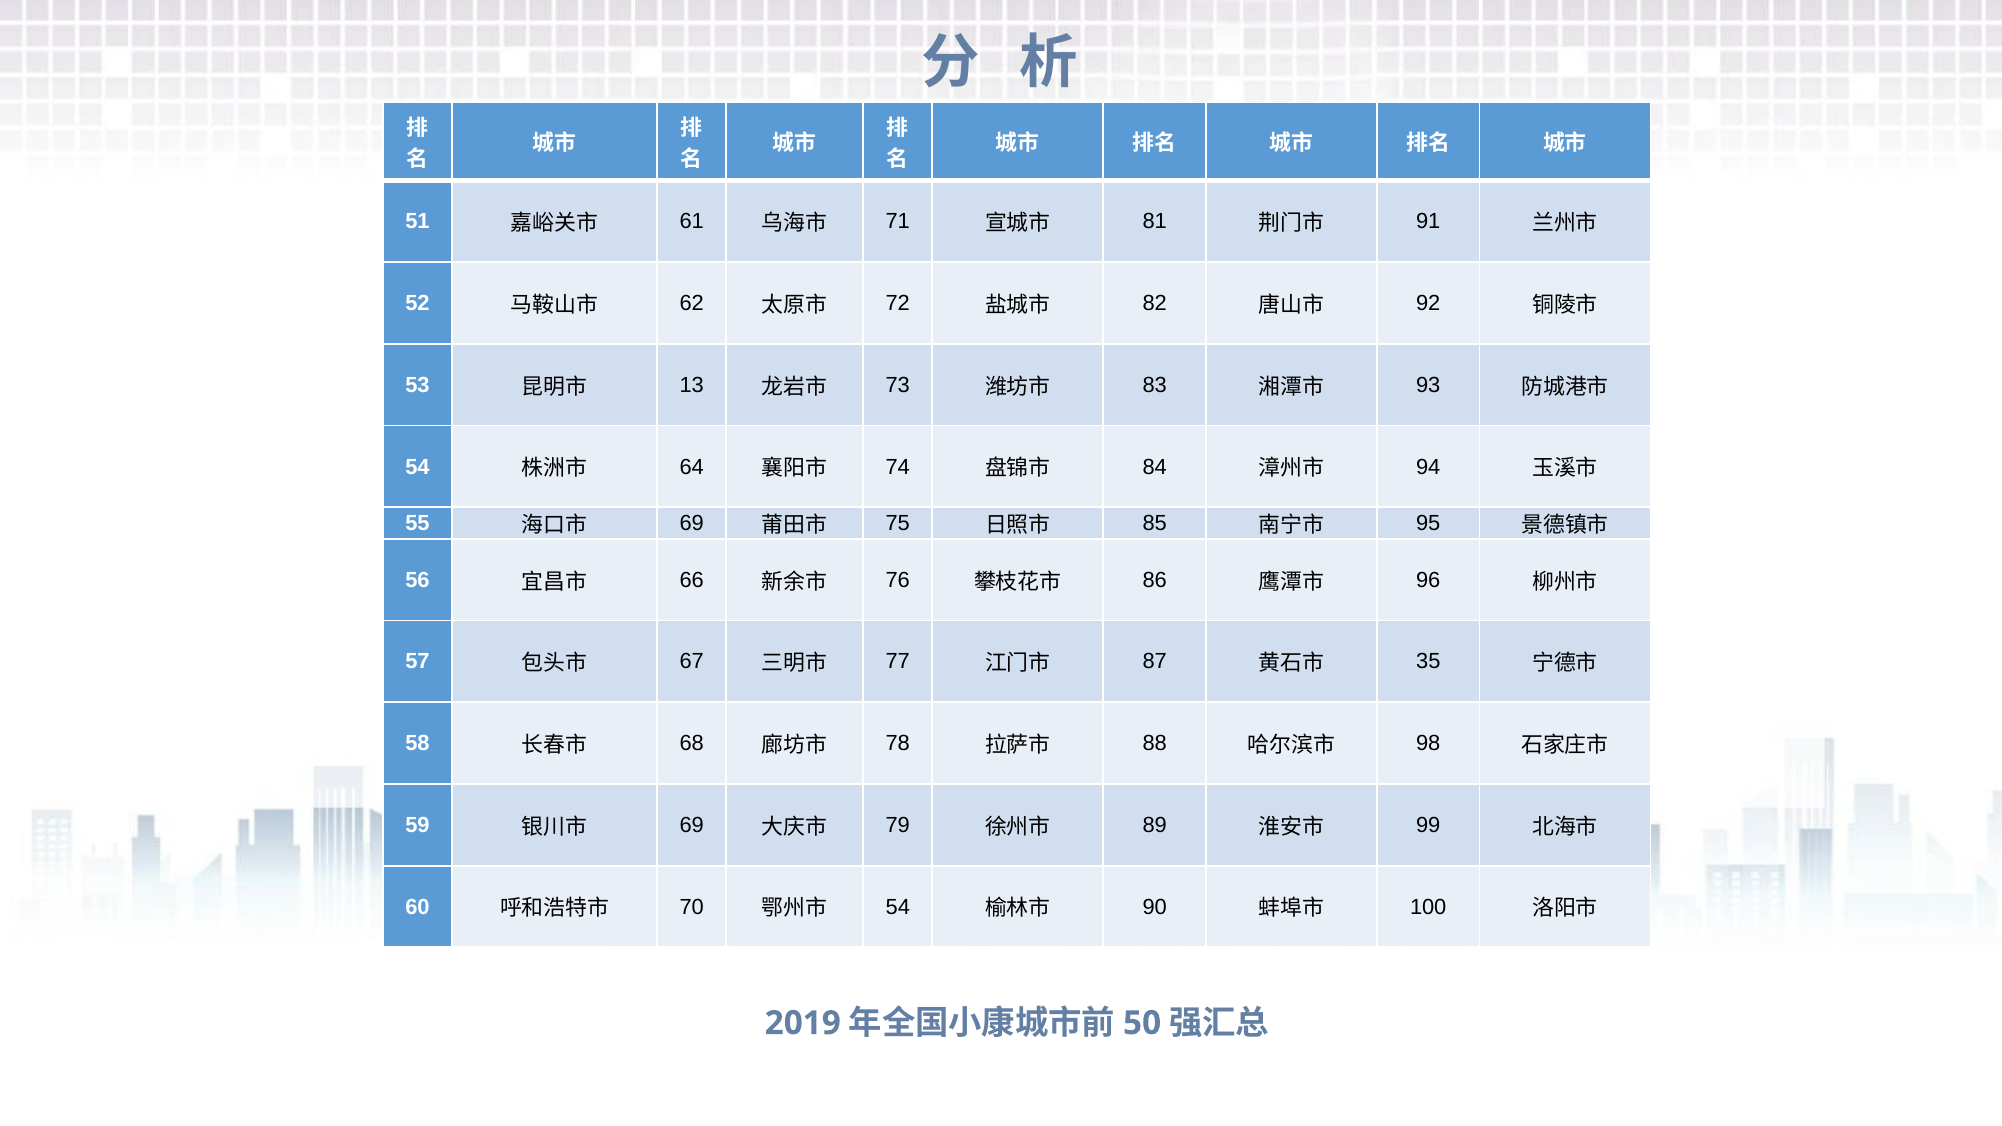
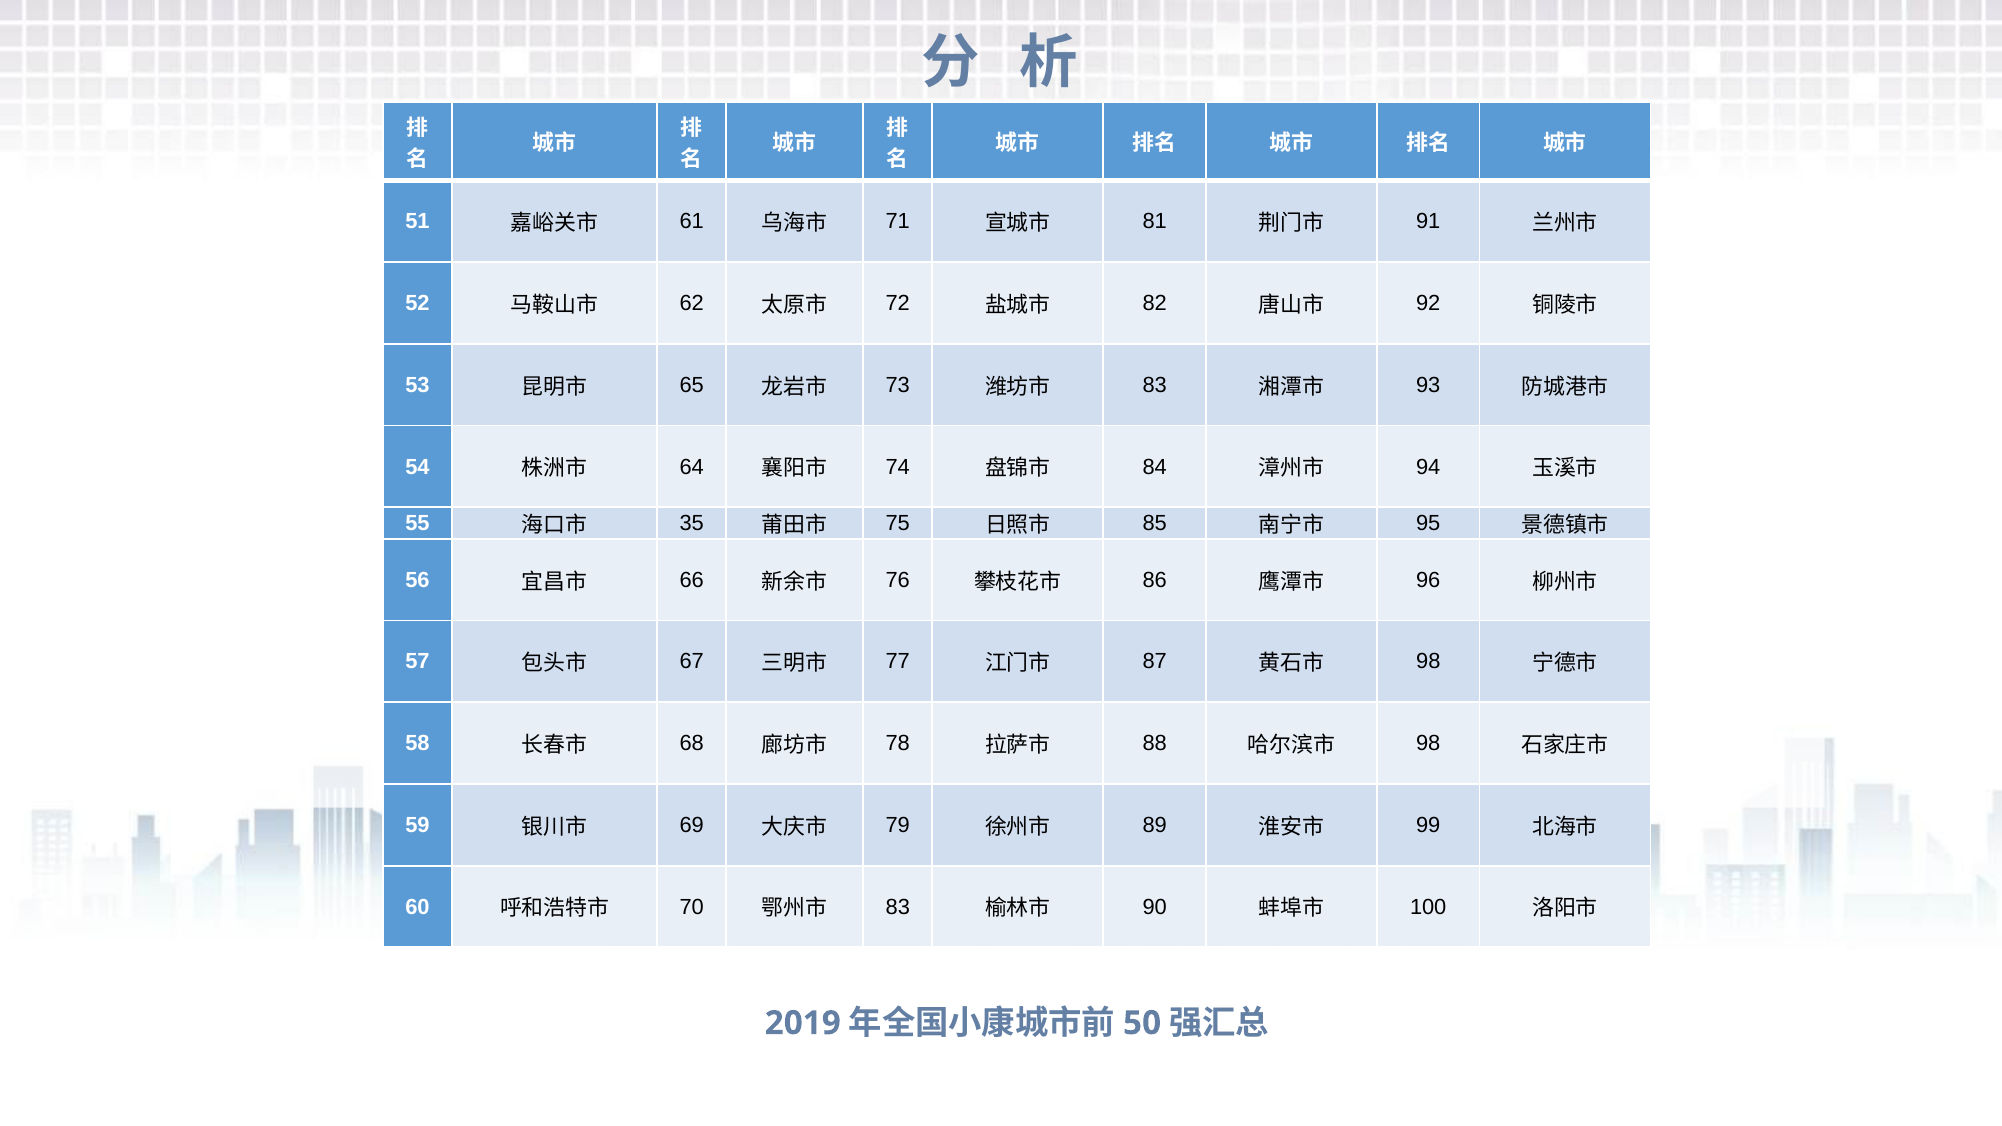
13: 13 -> 65 (692, 385)
69: 69 -> 35 (692, 523)
35: 35 -> 98 (1428, 662)
54: 54 -> 83 (898, 907)
